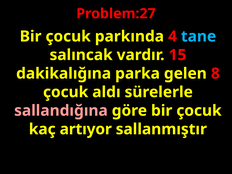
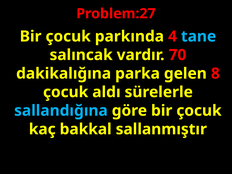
15: 15 -> 70 (177, 55)
sallandığına colour: pink -> light blue (61, 111)
artıyor: artıyor -> bakkal (86, 129)
